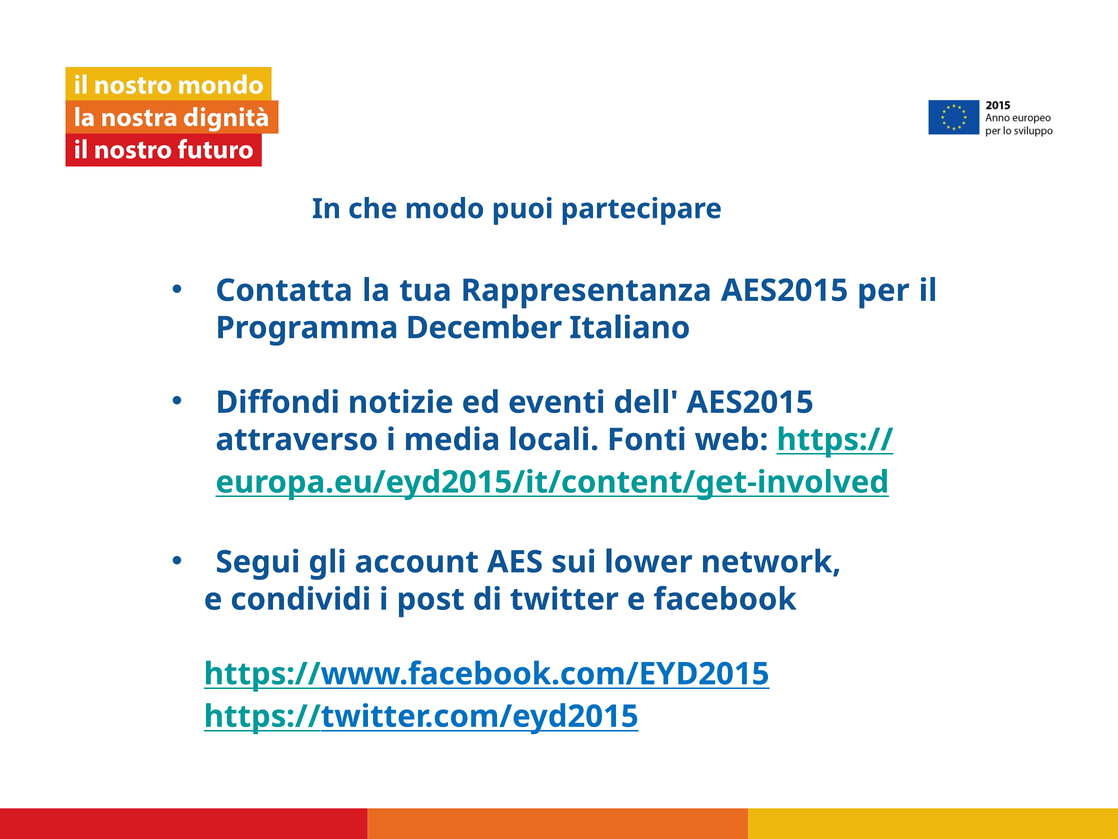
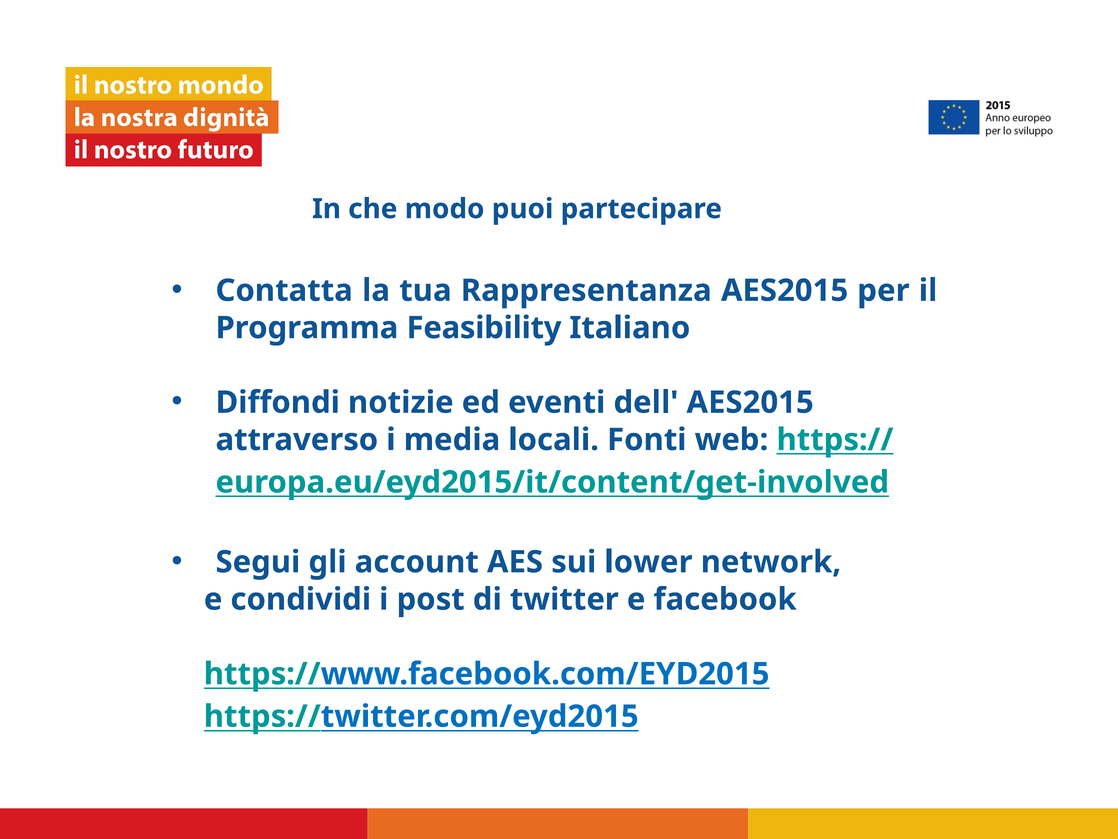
December: December -> Feasibility (484, 328)
